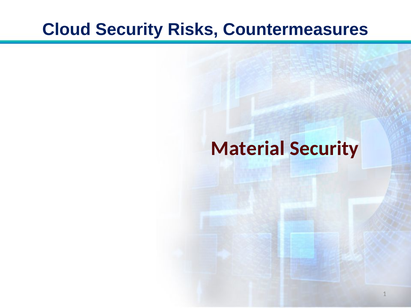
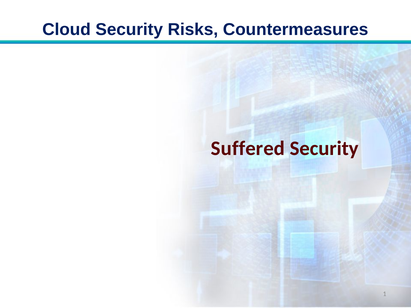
Material: Material -> Suffered (248, 148)
